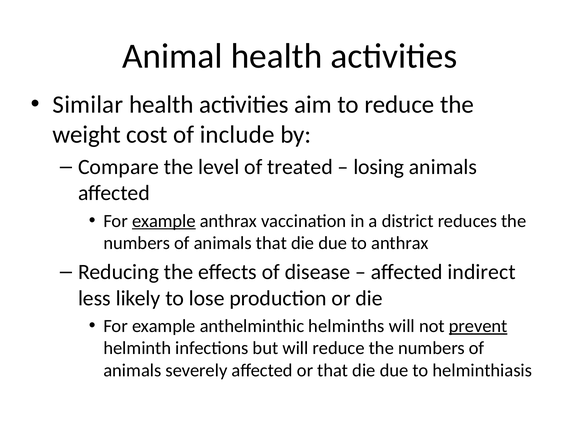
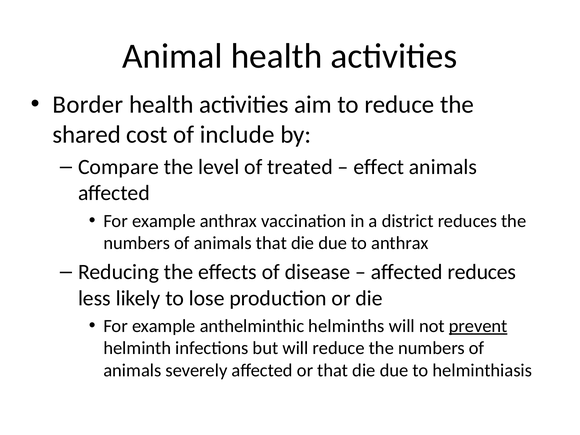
Similar: Similar -> Border (88, 105)
weight: weight -> shared (87, 135)
losing: losing -> effect (379, 167)
example underline: present -> none (164, 221)
affected indirect: indirect -> reduces (482, 272)
